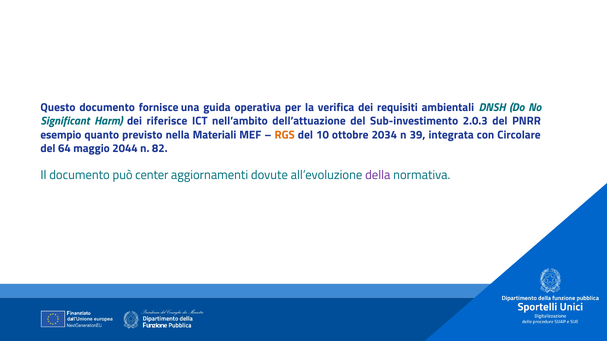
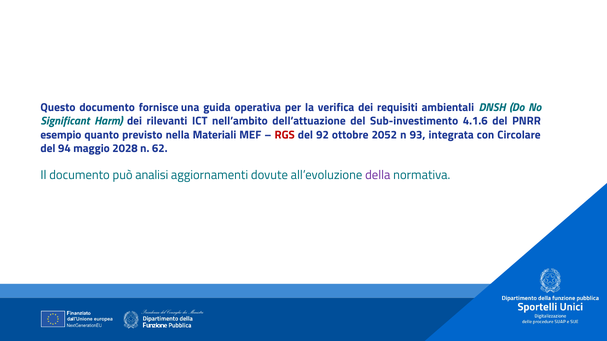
riferisce: riferisce -> rilevanti (167, 121)
2.0.3: 2.0.3 -> 4.1.6 (475, 121)
RGS colour: orange -> red (285, 135)
10: 10 -> 92 (323, 135)
2034: 2034 -> 2052 (384, 135)
39: 39 -> 93 (418, 135)
64: 64 -> 94 (64, 149)
2044: 2044 -> 2028 (125, 149)
82: 82 -> 62 (160, 149)
center: center -> analisi (152, 175)
